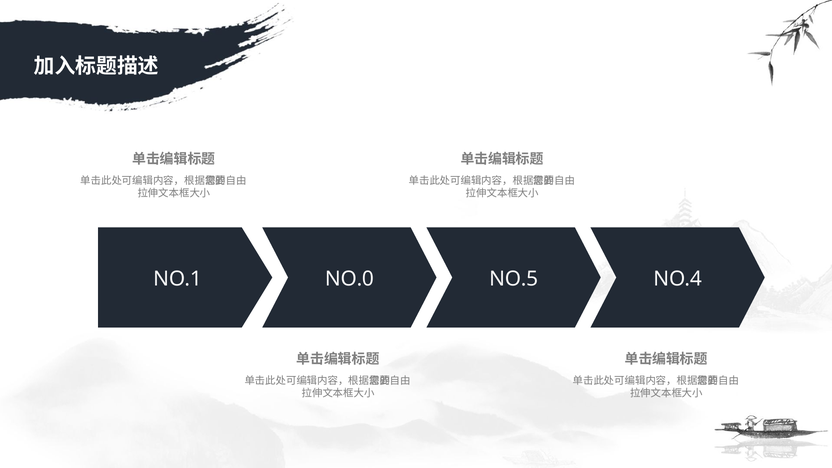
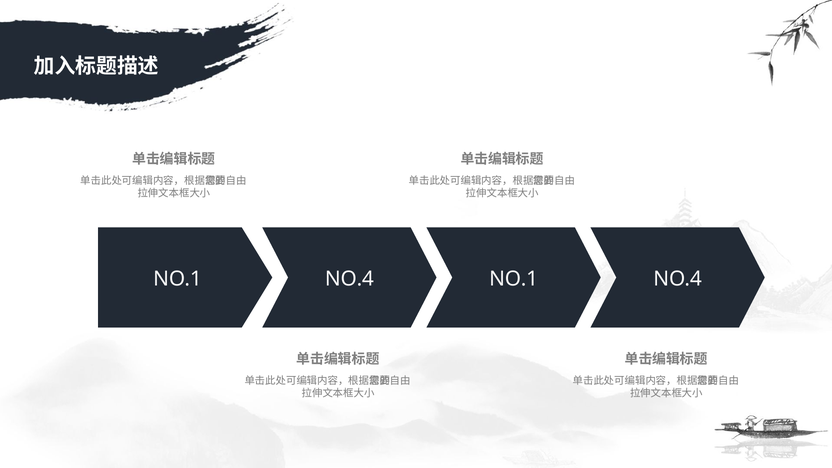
NO.0: NO.0 -> NO.4 (349, 279)
NO.1 NO.5: NO.5 -> NO.1 (514, 279)
